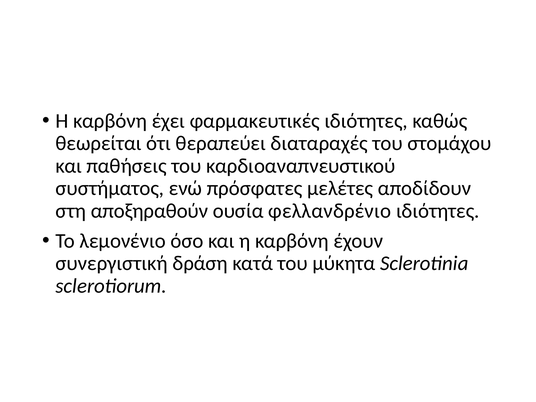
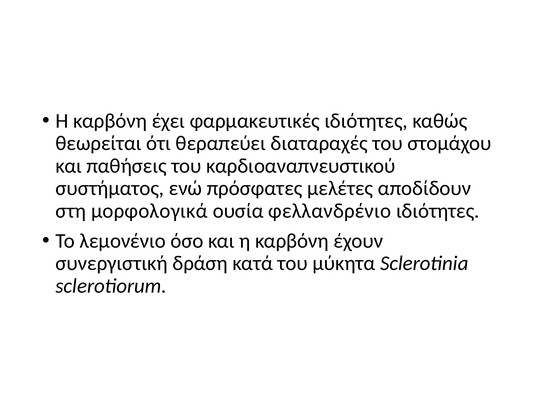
αποξηραθούν: αποξηραθούν -> μορφολογικά (149, 211)
